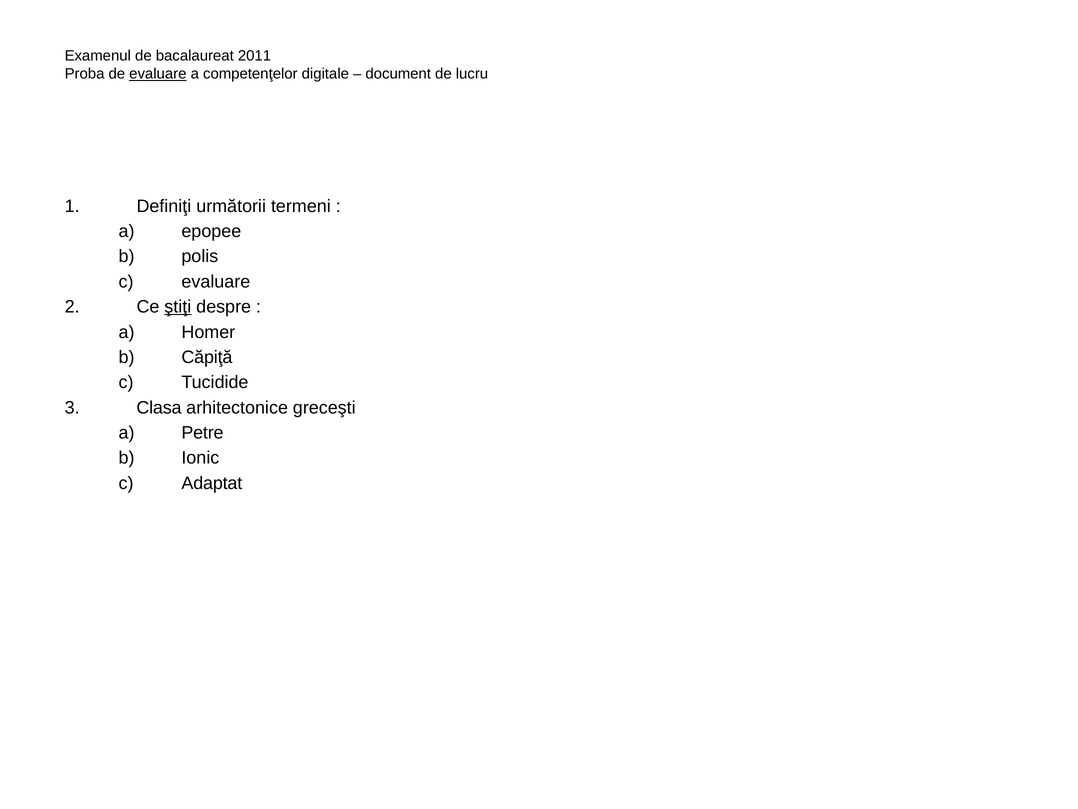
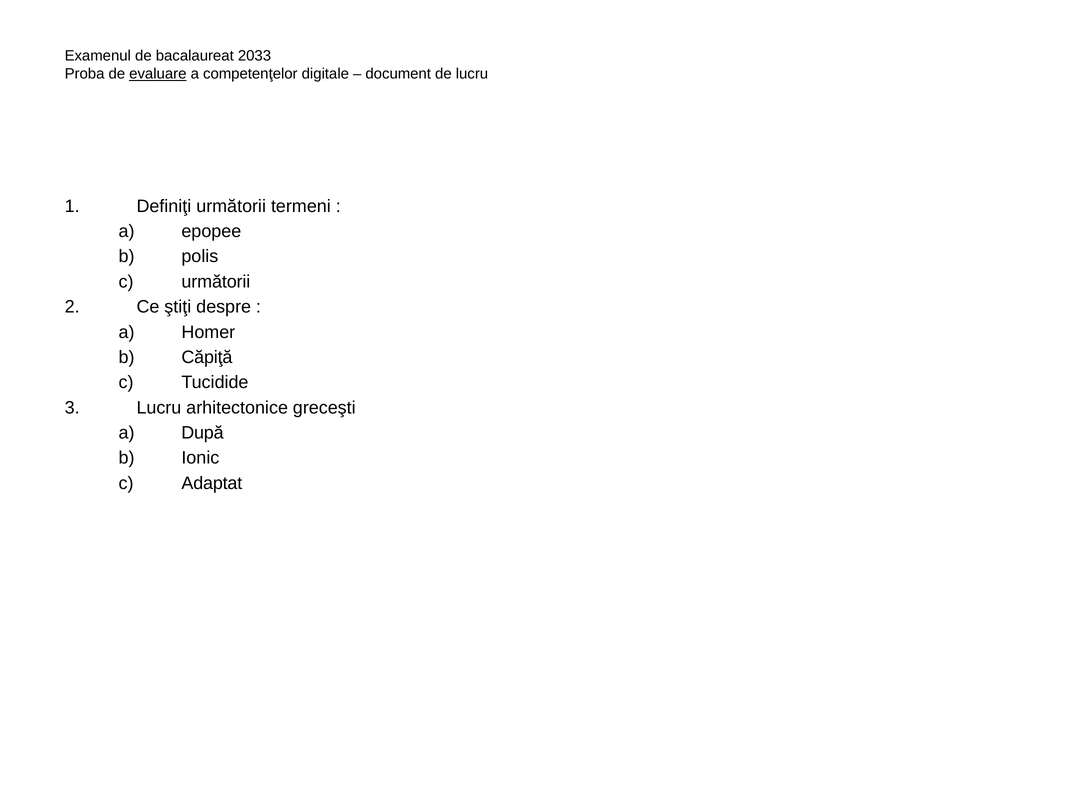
2011: 2011 -> 2033 (255, 56)
evaluare: evaluare -> următorii (216, 282)
ştiţi underline: present -> none (178, 307)
Clasa: Clasa -> Lucru (159, 407)
Petre: Petre -> După (202, 433)
